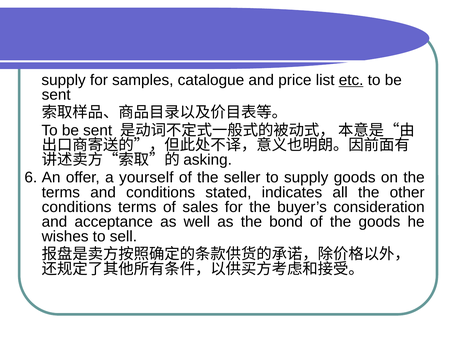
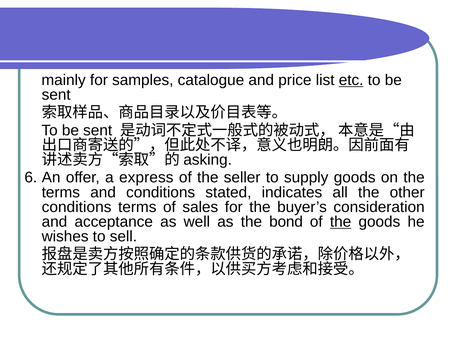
supply: supply -> mainly (64, 80)
yourself: yourself -> express (146, 178)
the underline: none -> present (341, 222)
